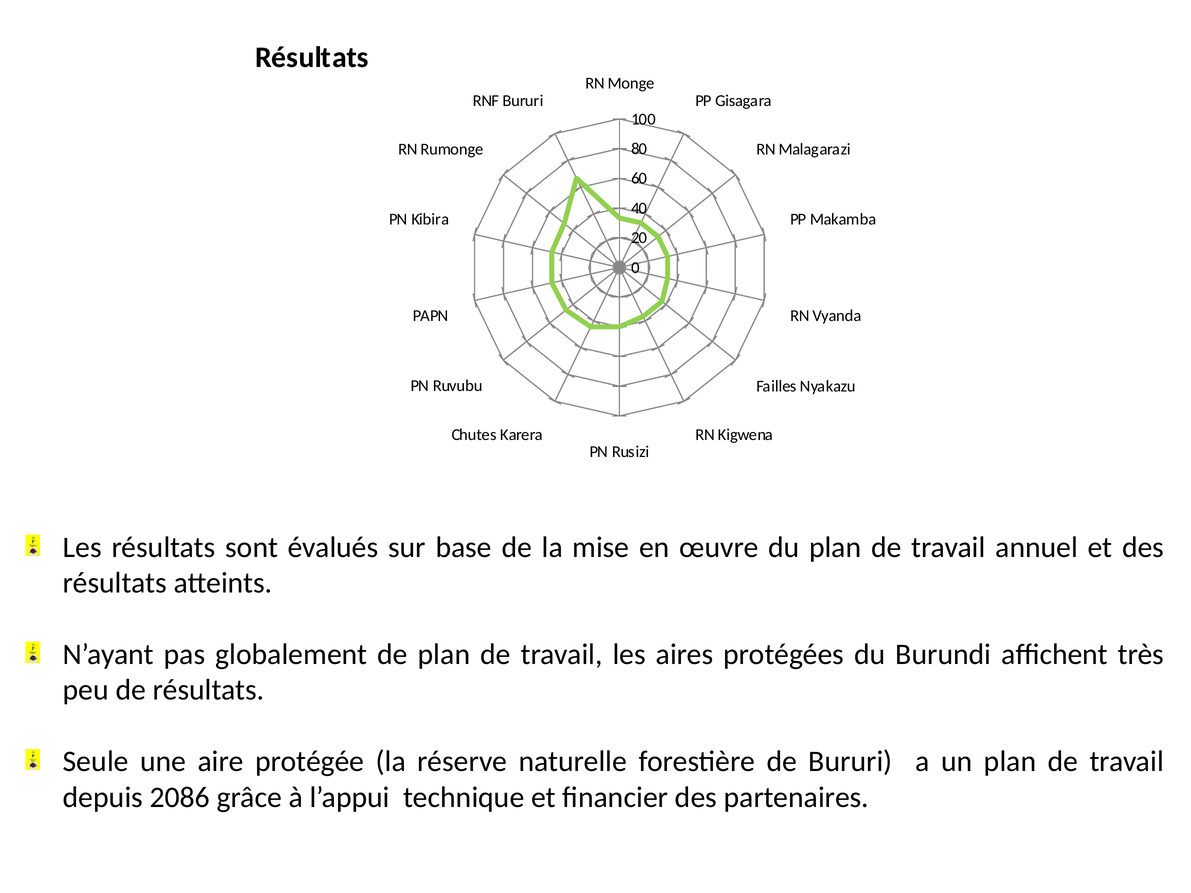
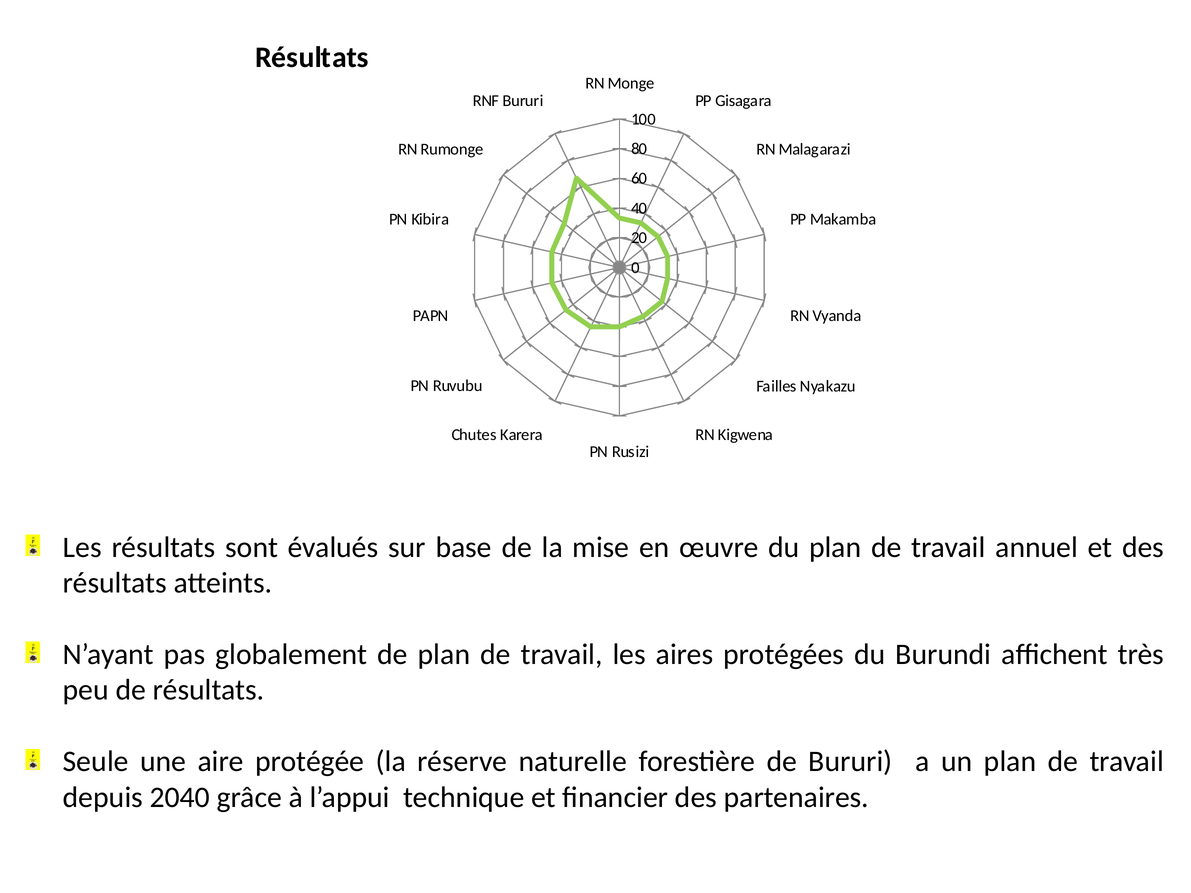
2086: 2086 -> 2040 (180, 798)
